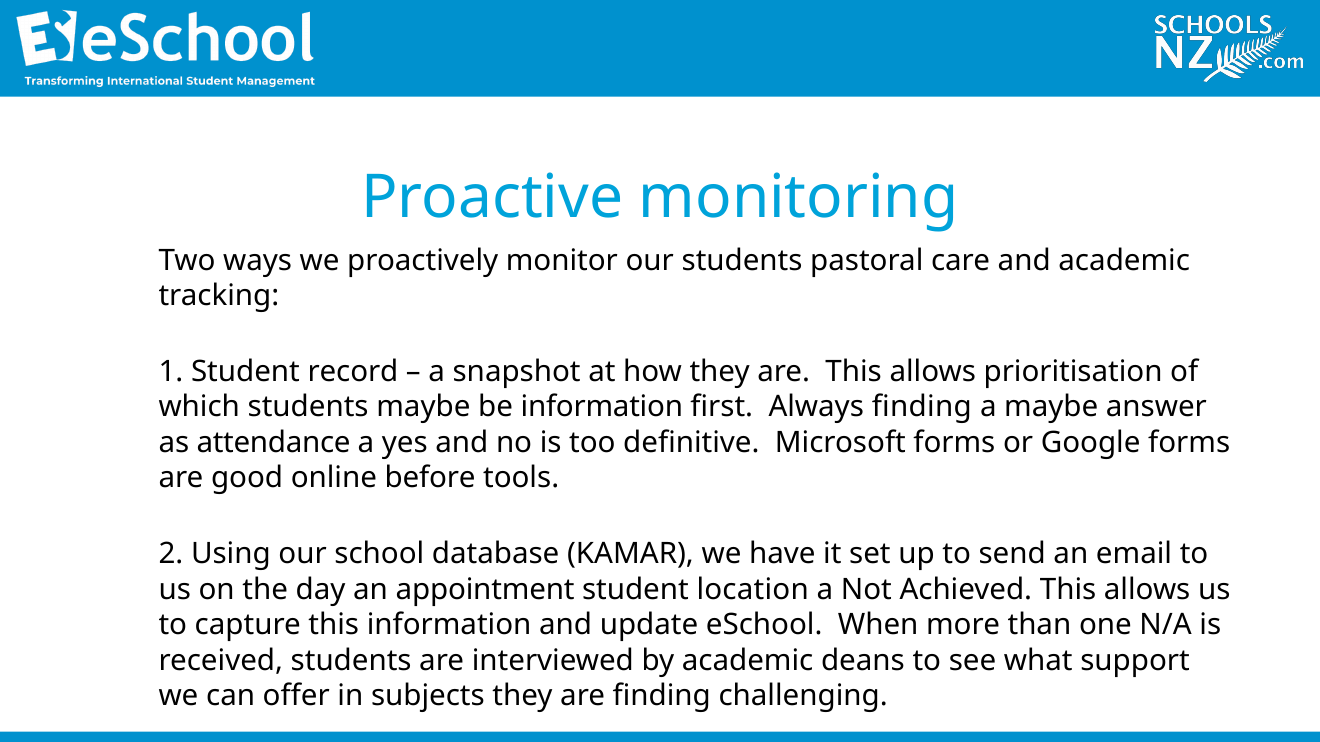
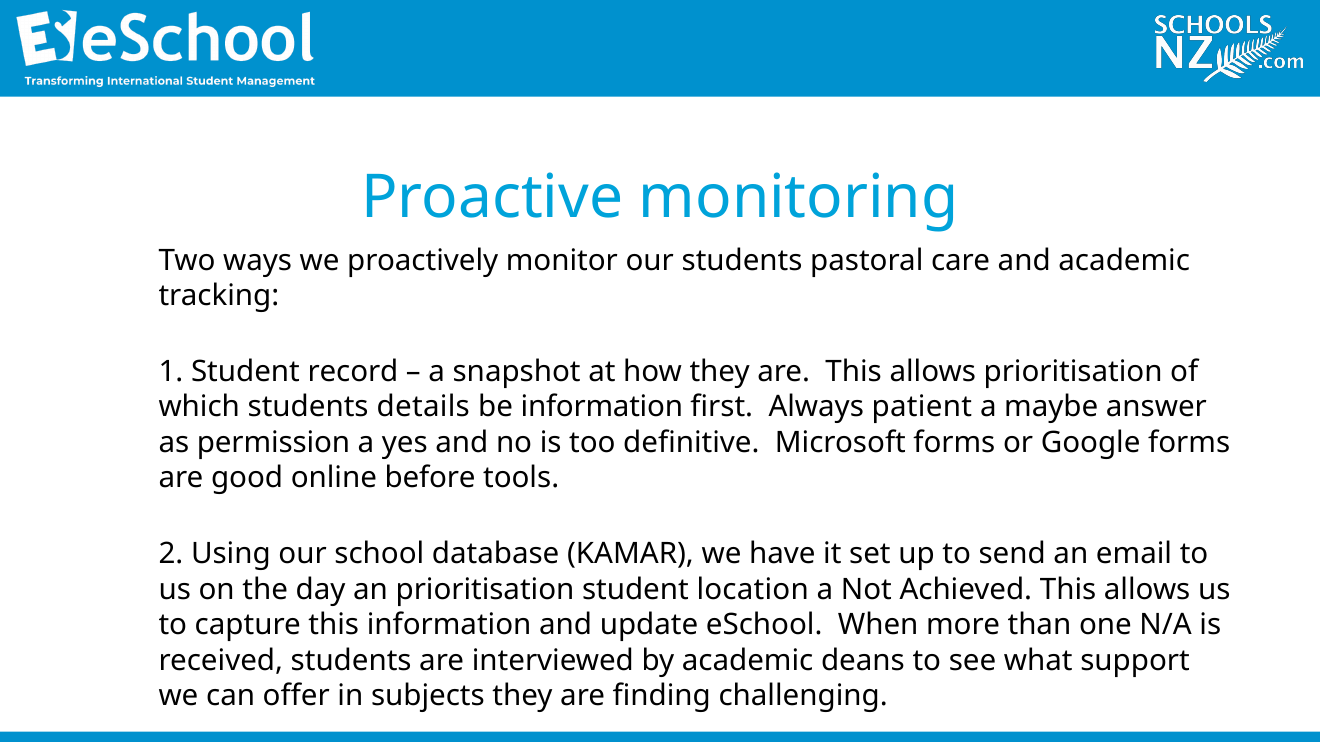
students maybe: maybe -> details (423, 407)
Always finding: finding -> patient (922, 407)
attendance: attendance -> permission (273, 443)
an appointment: appointment -> prioritisation (485, 590)
